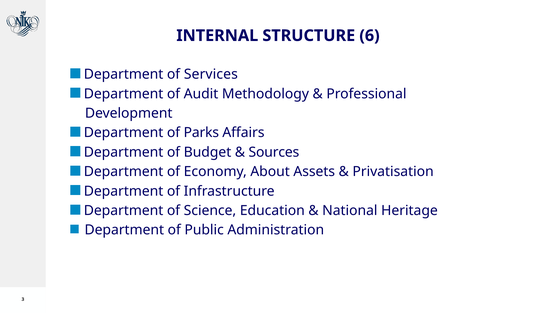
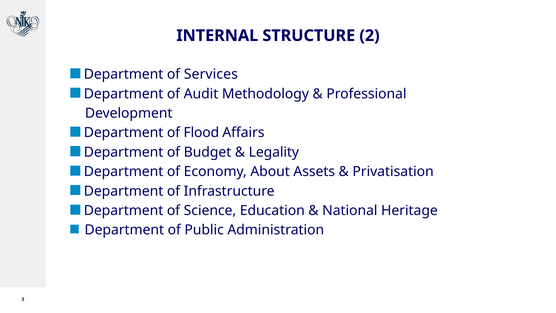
6: 6 -> 2 (370, 36)
Parks: Parks -> Flood (201, 133)
Sources: Sources -> Legality (274, 152)
